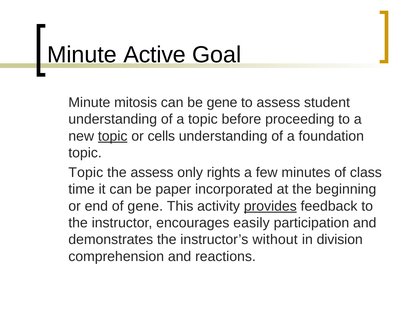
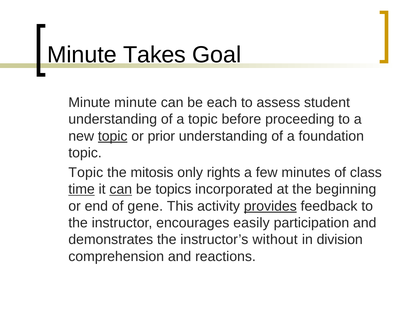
Active: Active -> Takes (155, 55)
Minute mitosis: mitosis -> minute (136, 102)
be gene: gene -> each (222, 102)
cells: cells -> prior (161, 136)
the assess: assess -> mitosis (152, 172)
time underline: none -> present (82, 189)
can underline: none -> present (121, 189)
paper: paper -> topics (173, 189)
